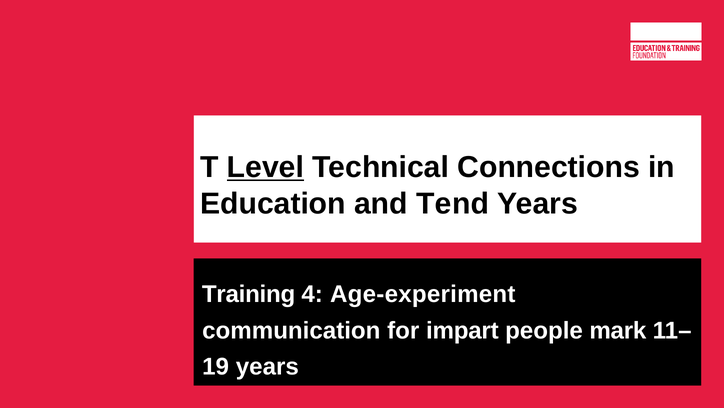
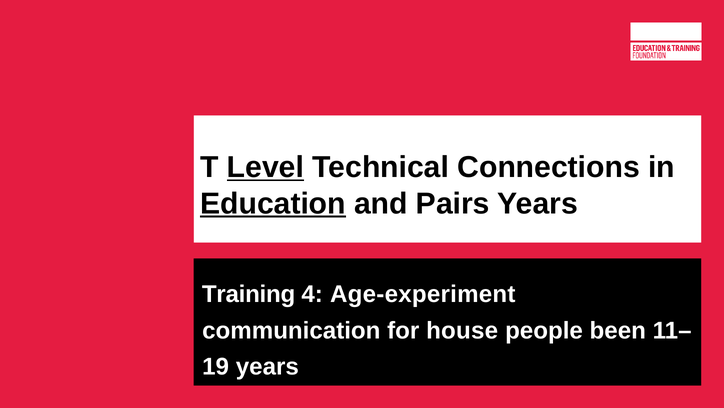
Education underline: none -> present (273, 203)
Tend: Tend -> Pairs (453, 203)
impart: impart -> house (462, 330)
mark: mark -> been (618, 330)
